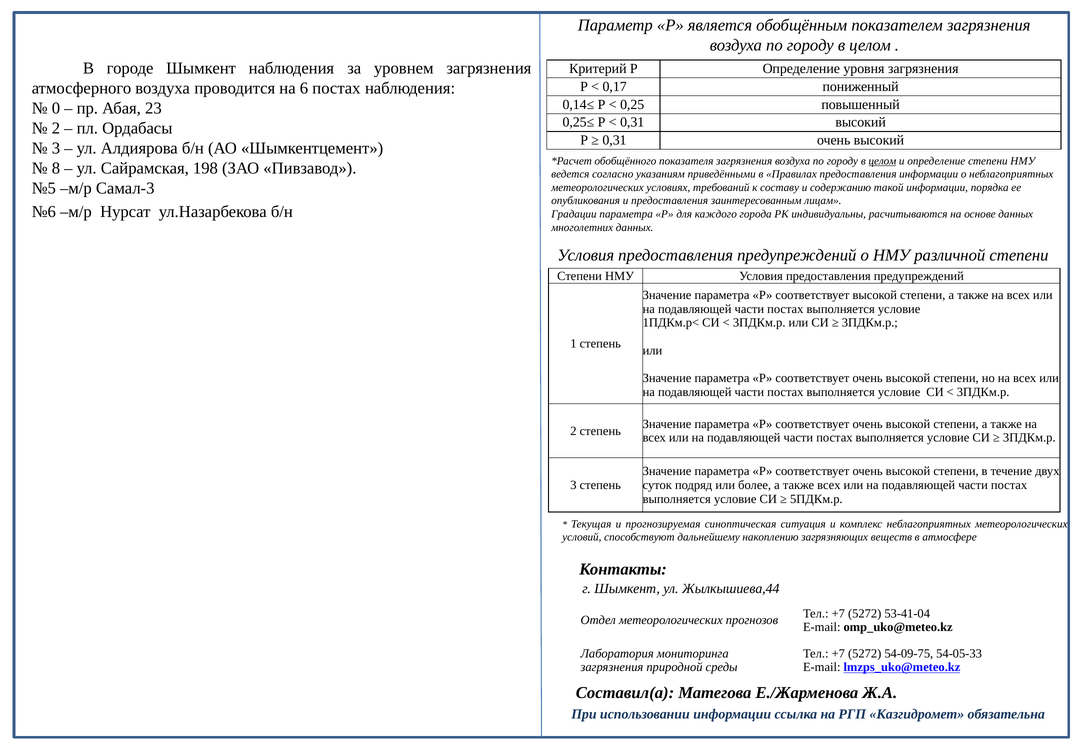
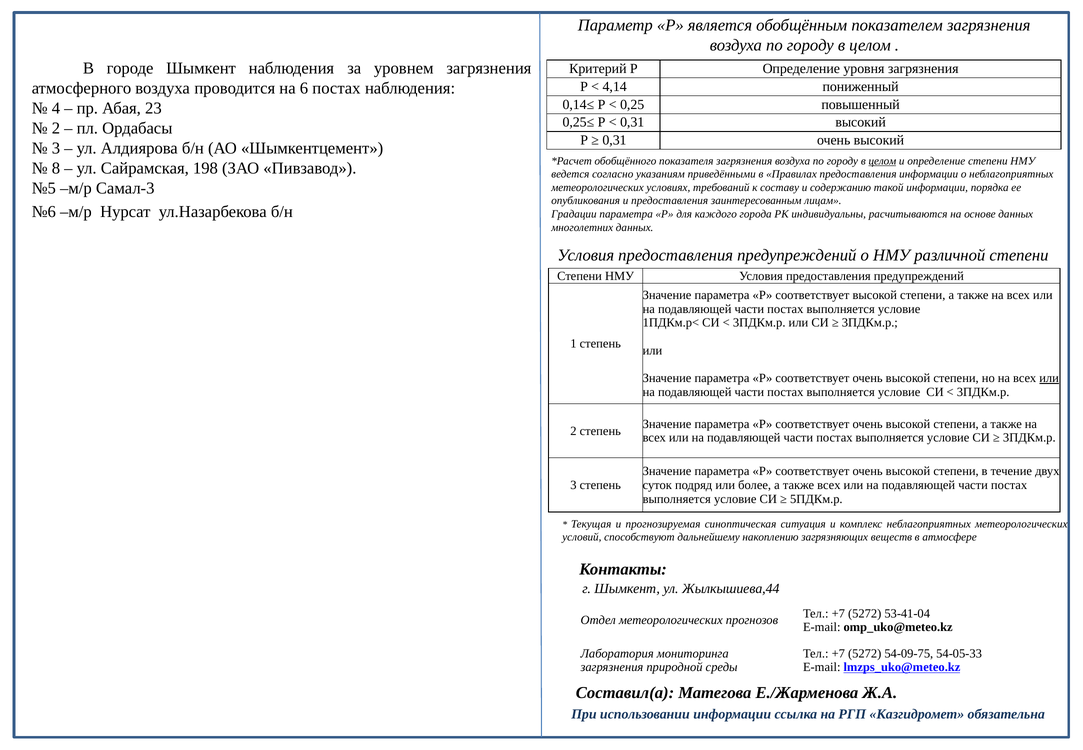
0,17: 0,17 -> 4,14 (615, 87)
0: 0 -> 4 (56, 108)
или underline: none -> present (1049, 378)
